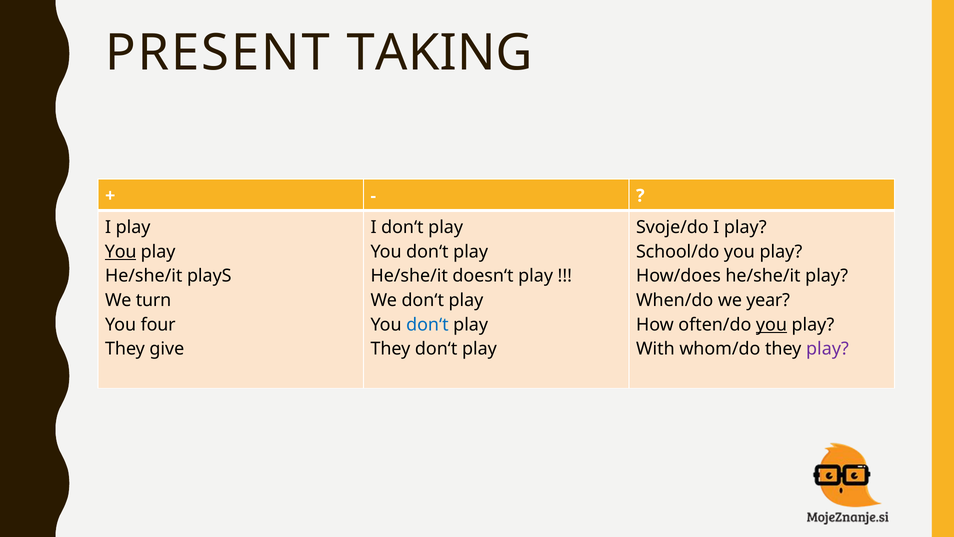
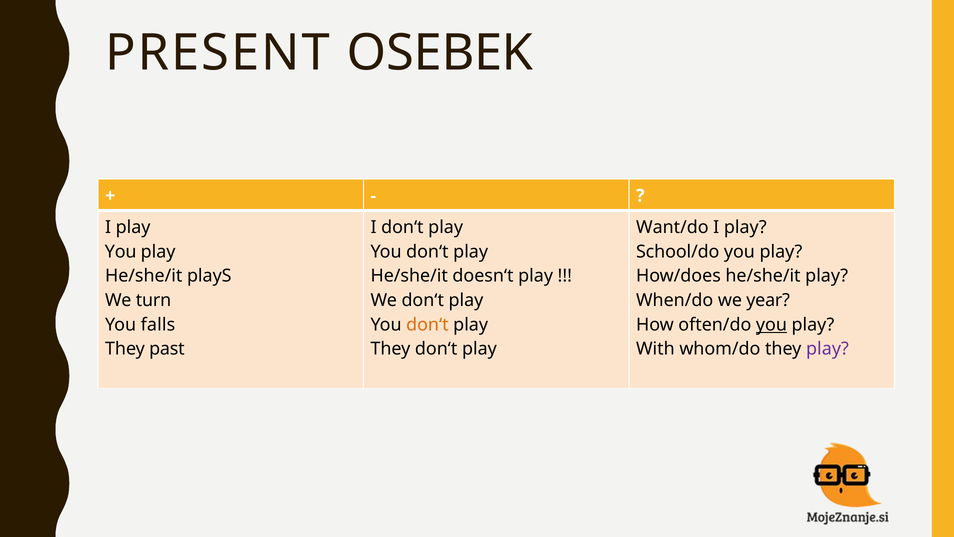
TAKING: TAKING -> OSEBEK (440, 53)
Svoje/do: Svoje/do -> Want/do (672, 227)
You underline: present -> none (121, 251)
four: four -> falls (158, 324)
don‘t colour: blue -> orange (427, 324)
give: give -> past (167, 349)
